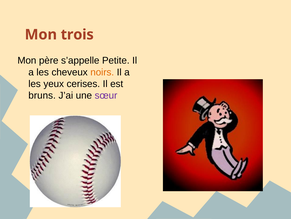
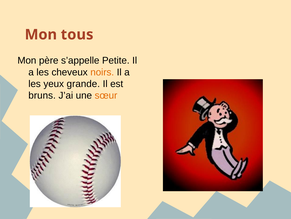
trois: trois -> tous (77, 34)
cerises: cerises -> grande (83, 84)
sœur colour: purple -> orange (106, 95)
